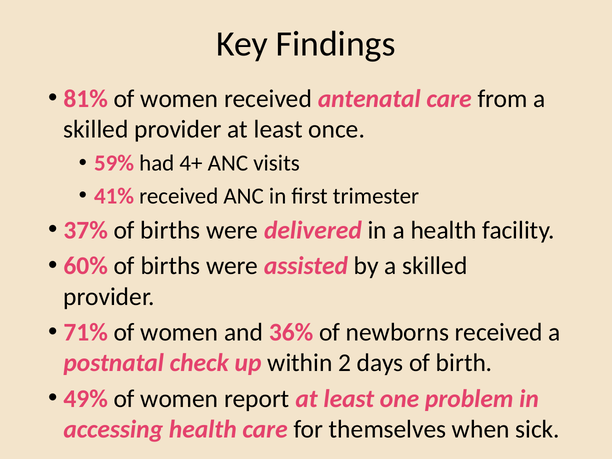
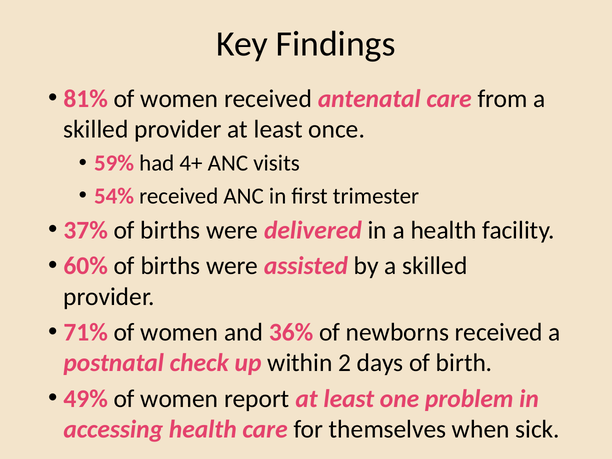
41%: 41% -> 54% (114, 196)
